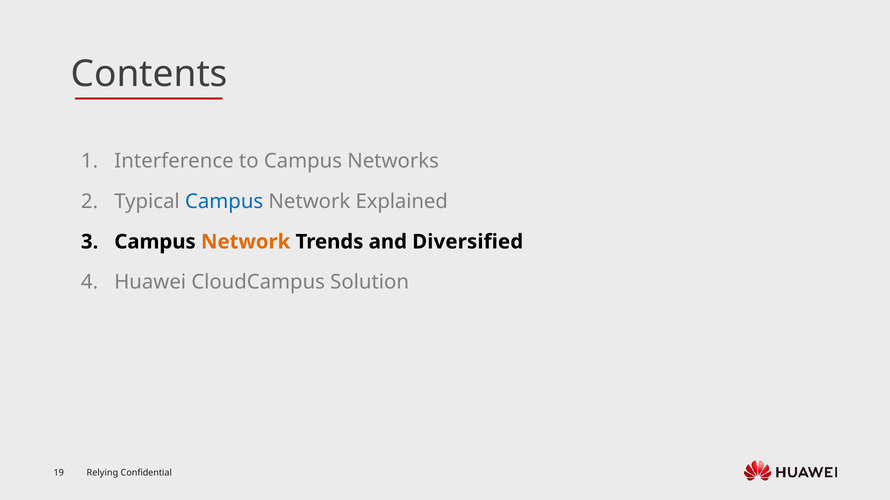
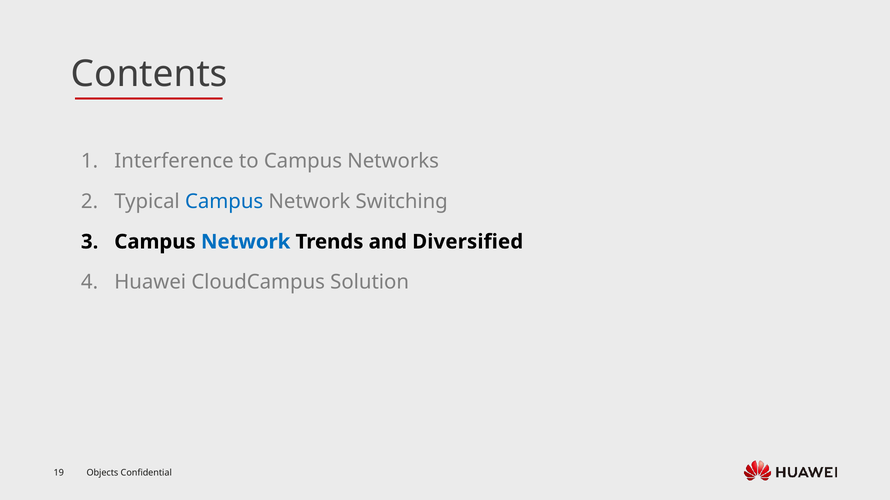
Explained: Explained -> Switching (402, 202)
Network colour: orange -> blue (246, 242)
Relying: Relying -> Objects (102, 473)
